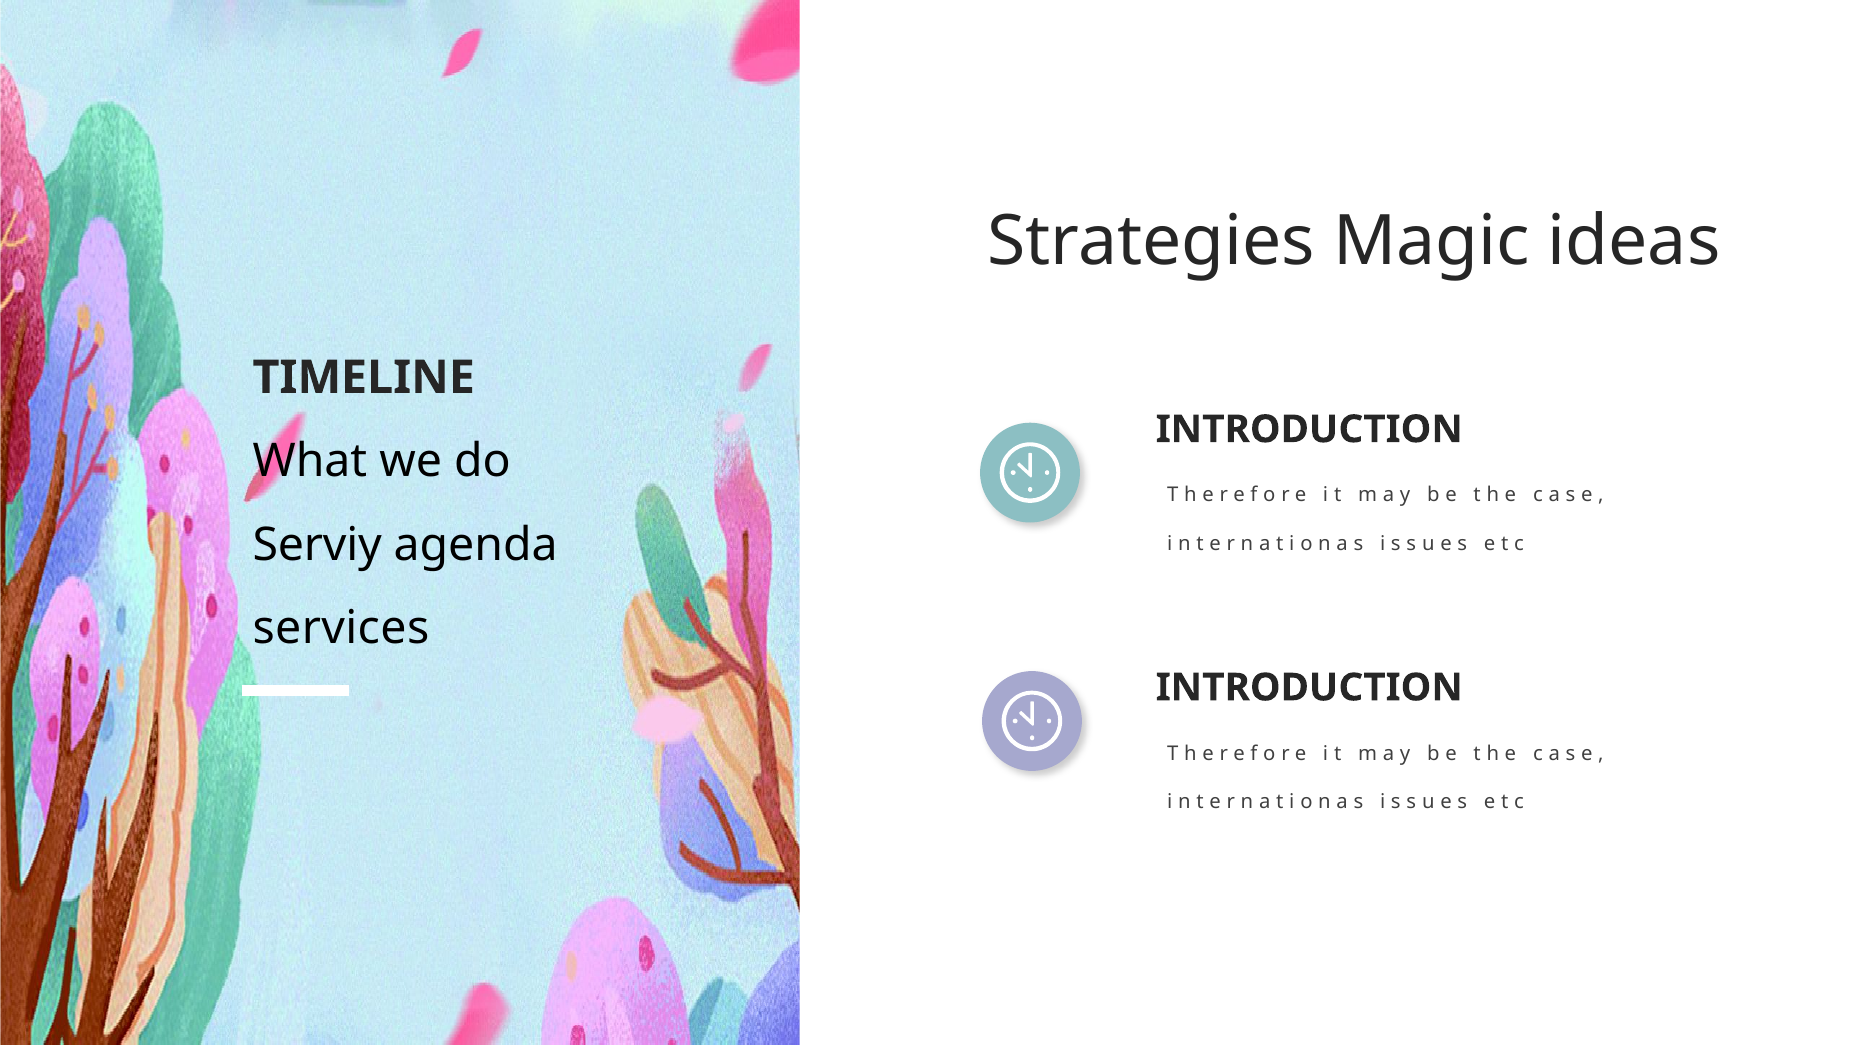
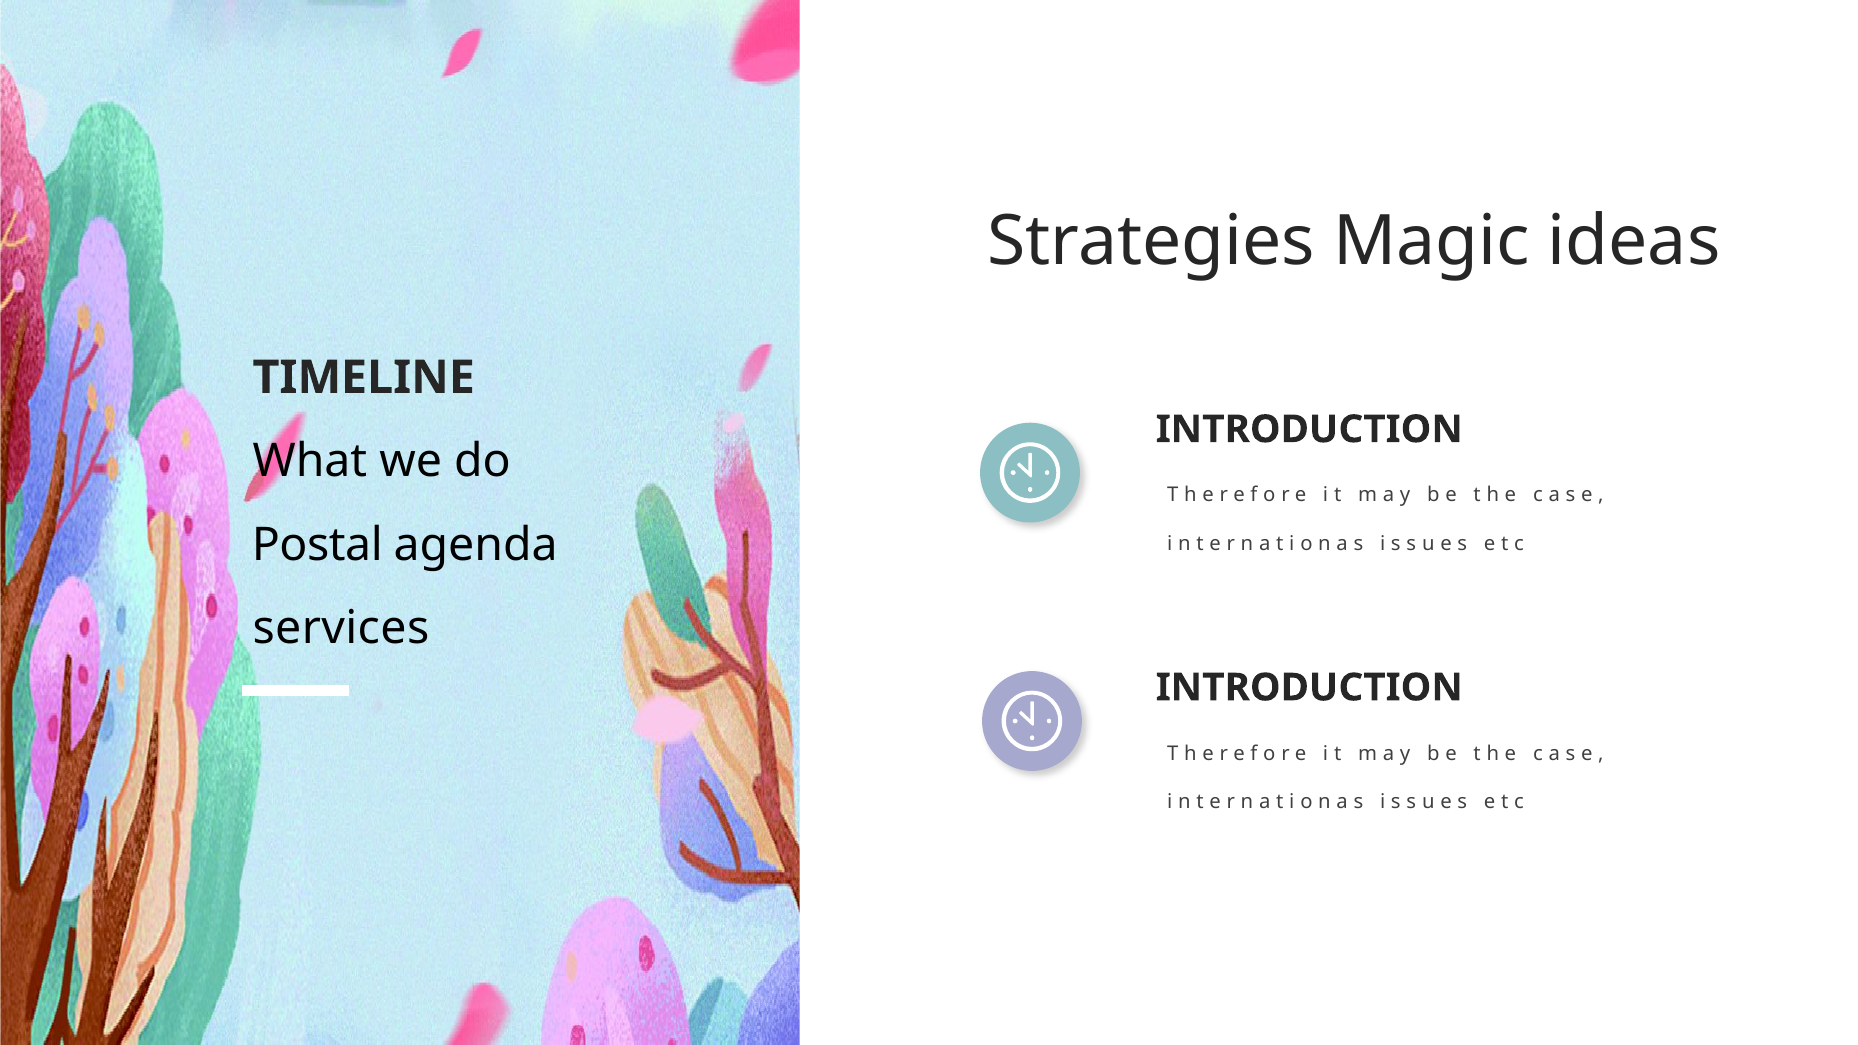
Serviy: Serviy -> Postal (317, 545)
